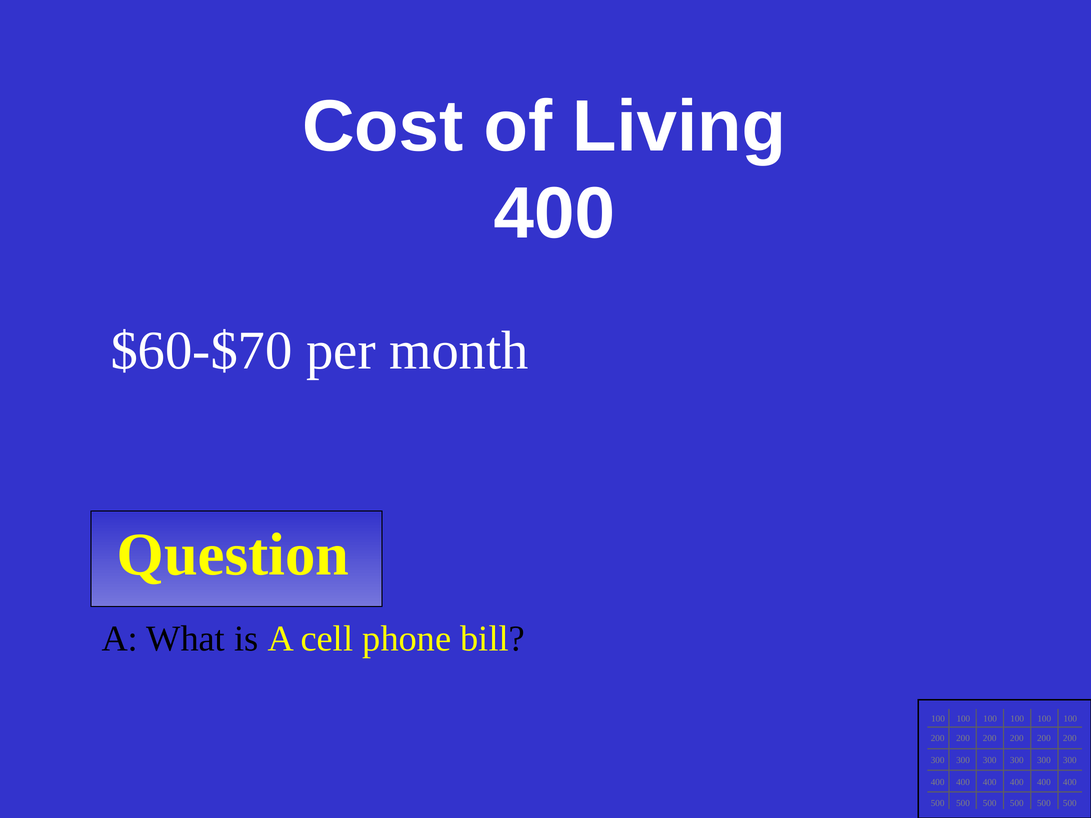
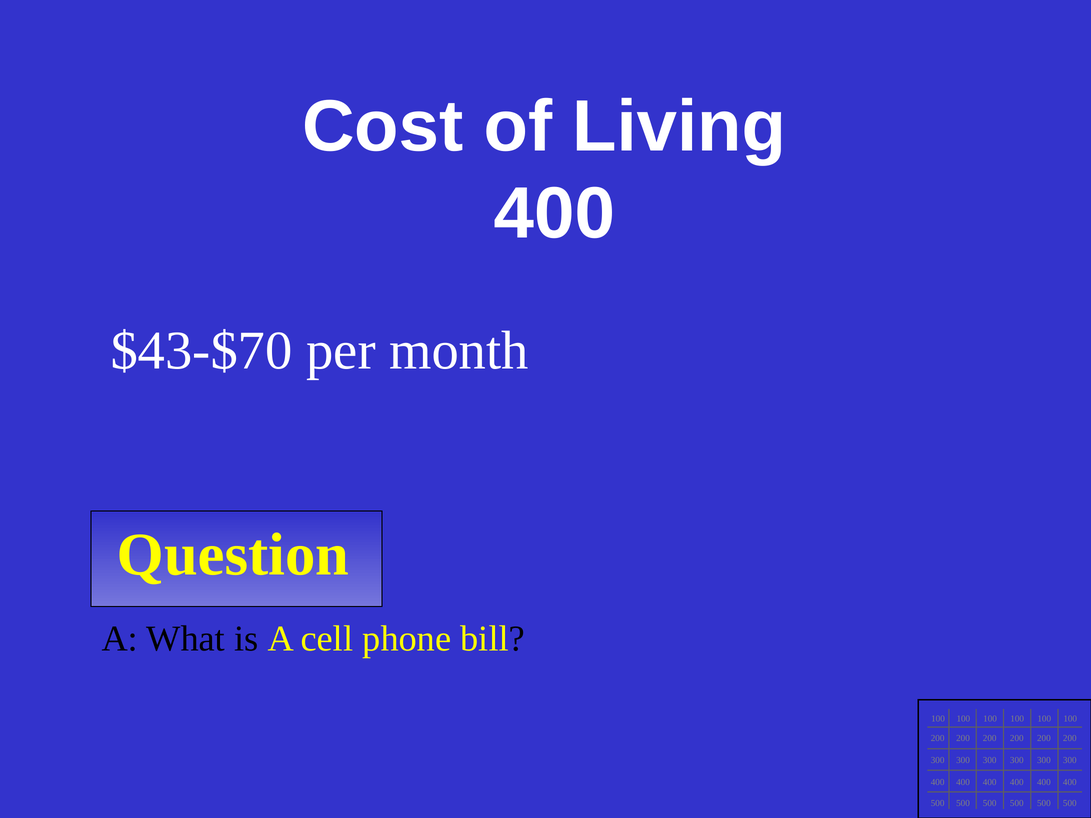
$60-$70: $60-$70 -> $43-$70 (202, 351)
